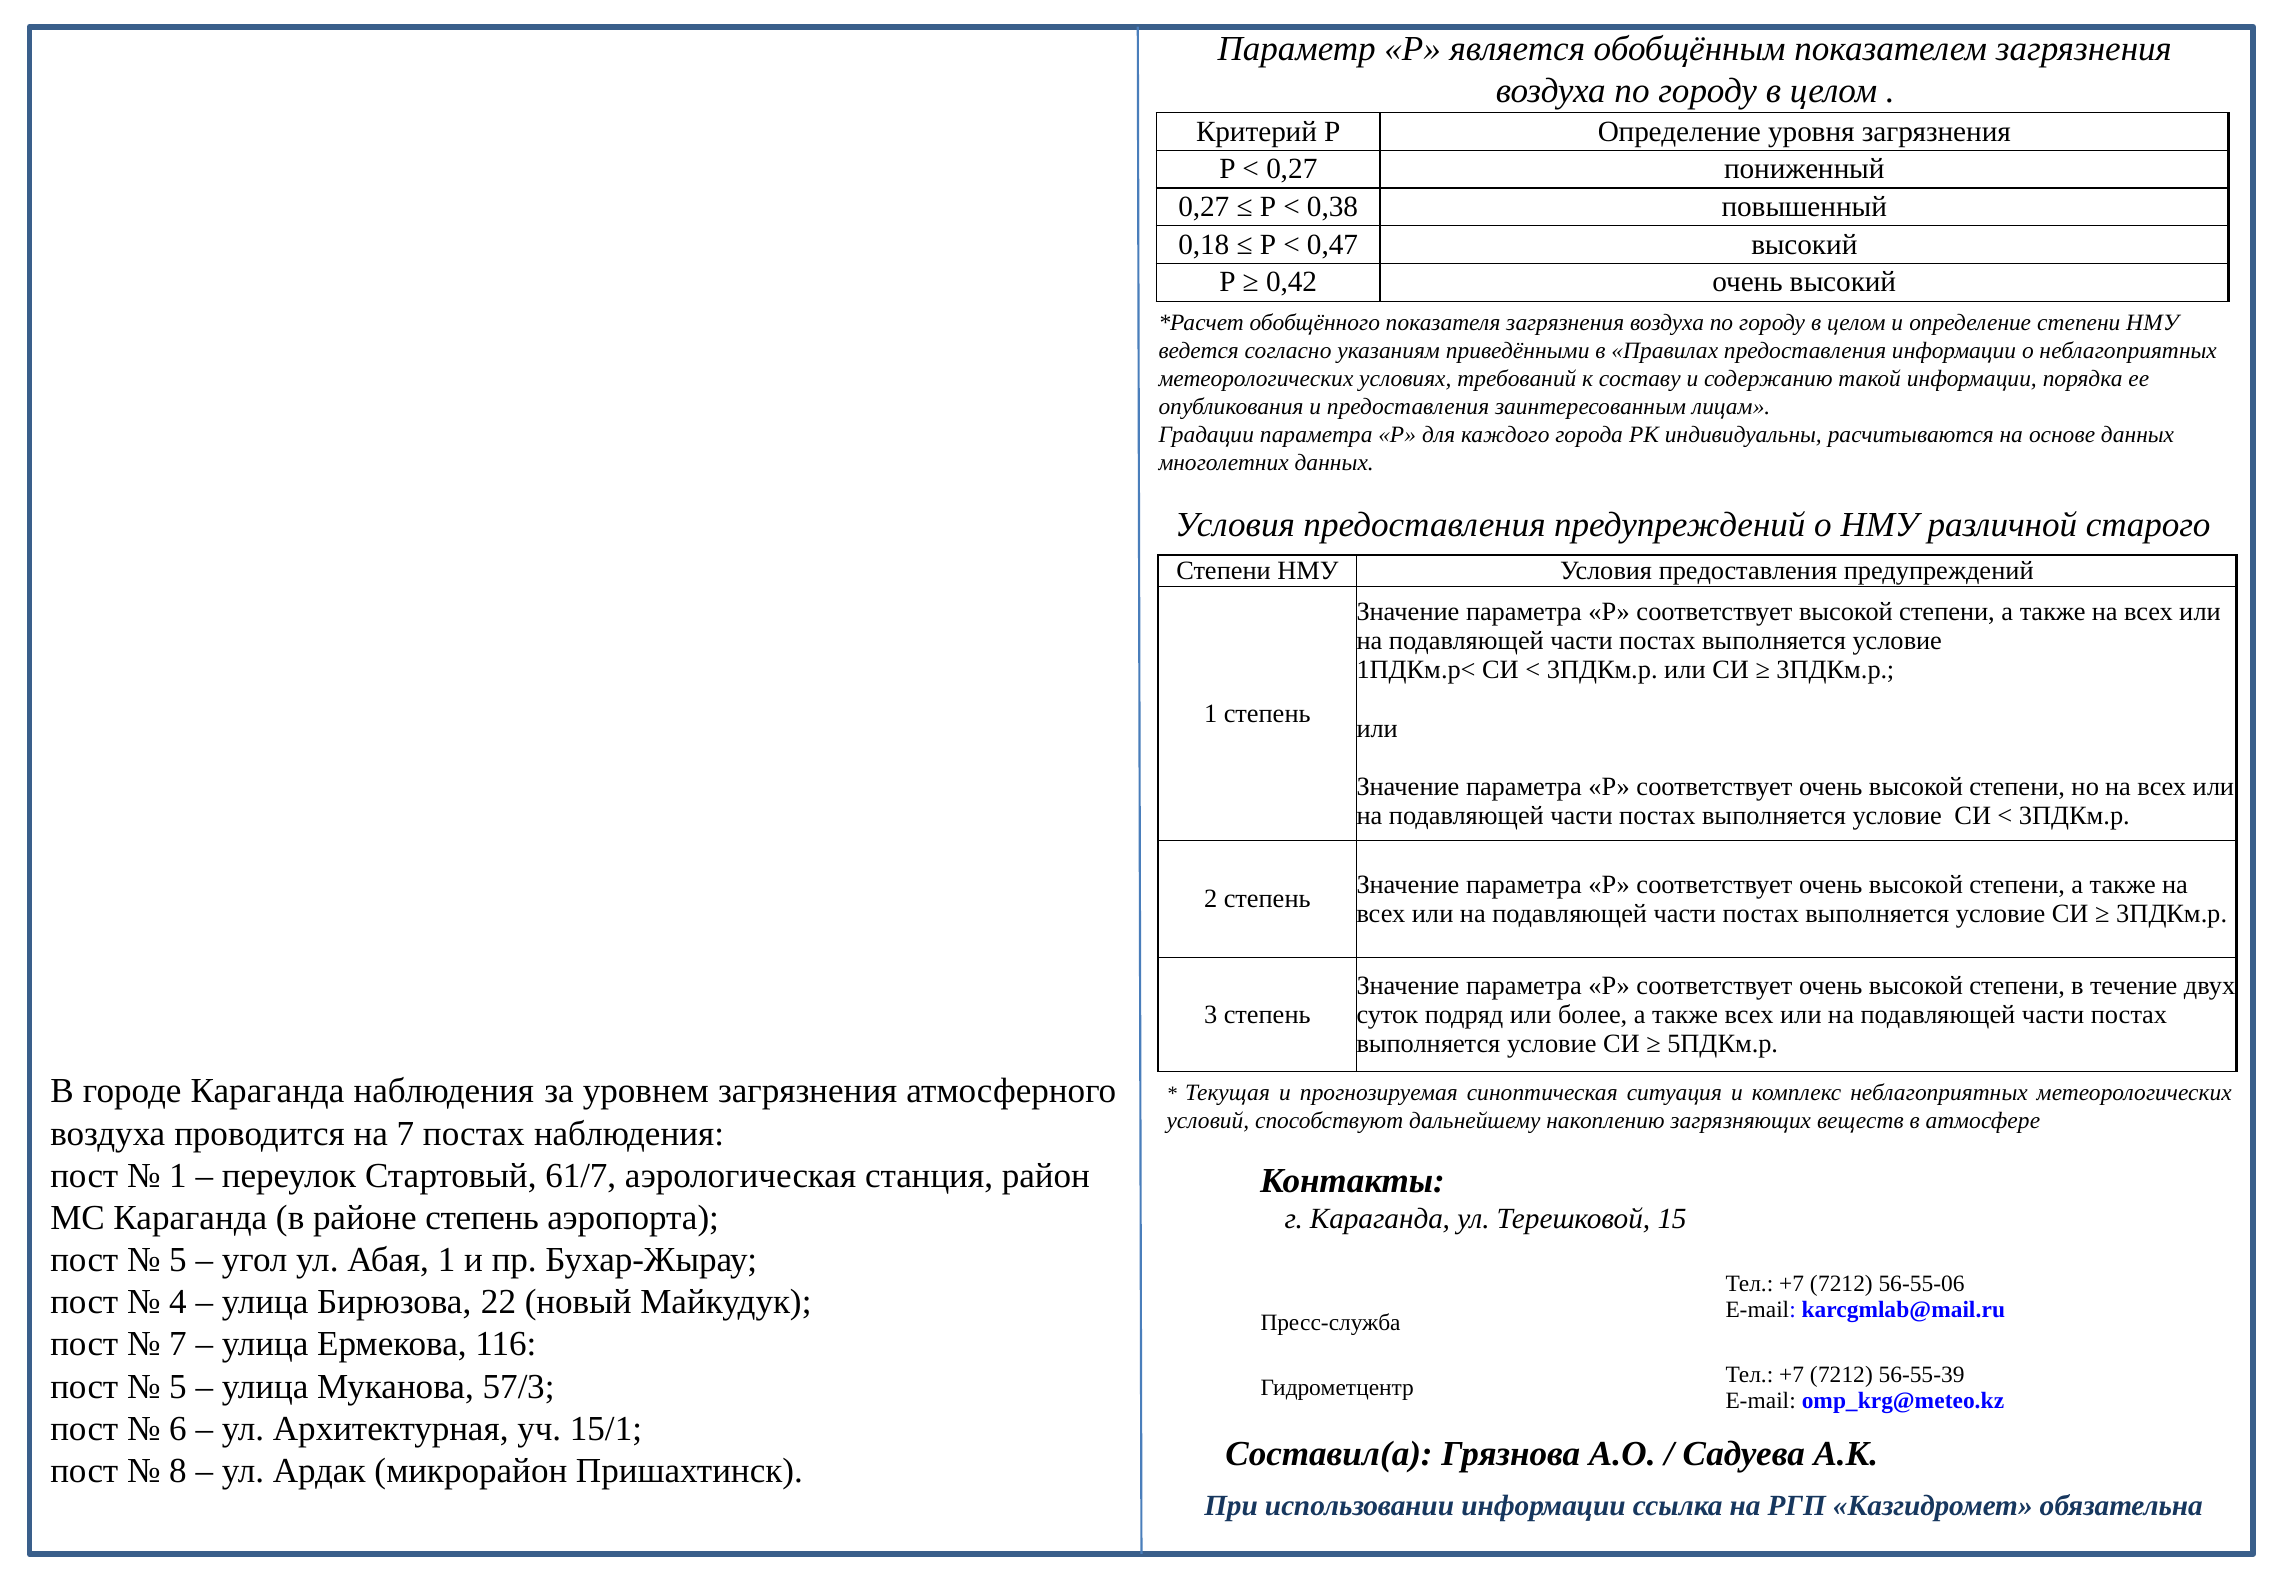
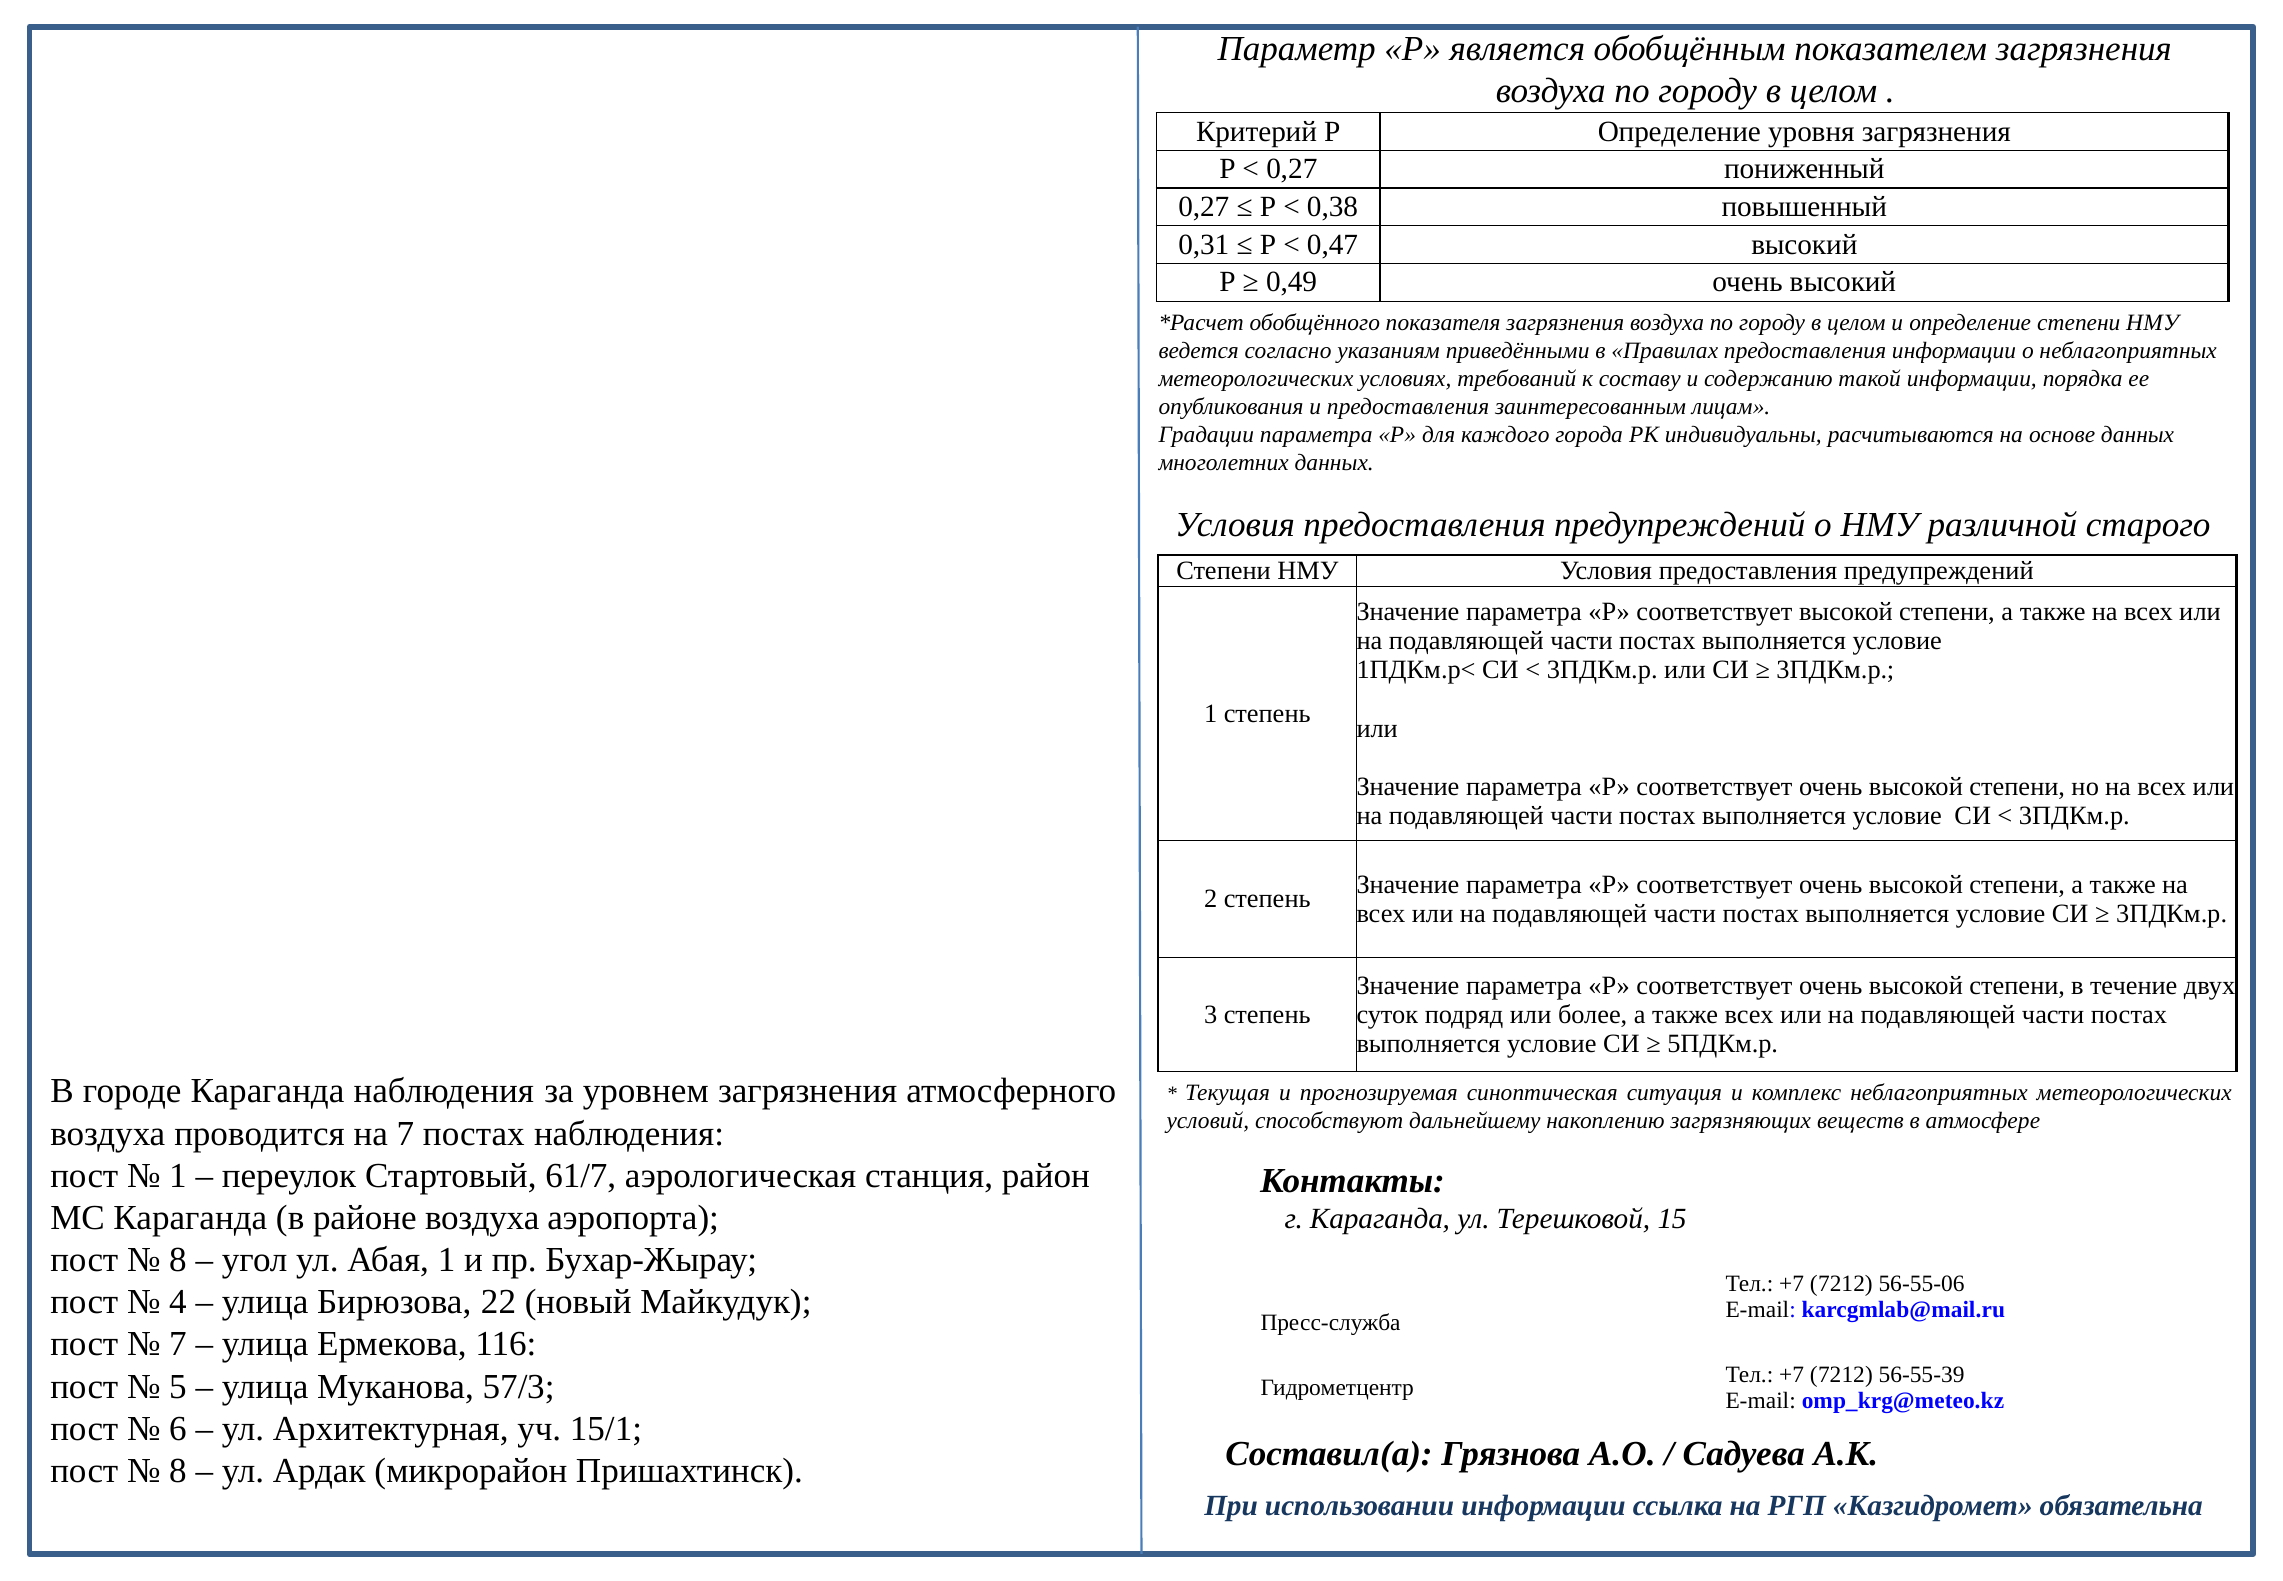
0,18: 0,18 -> 0,31 (1204, 244)
0,42: 0,42 -> 0,49 (1292, 282)
районе степень: степень -> воздуха (482, 1217)
5: 5 -> 8 (178, 1260)
